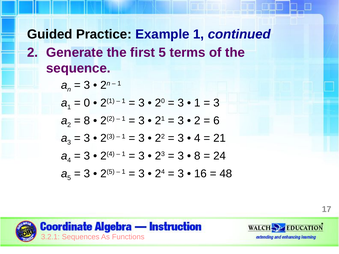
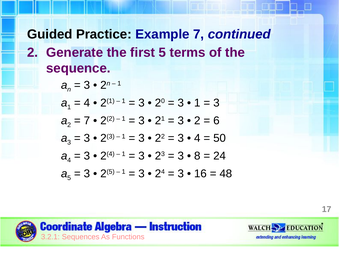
Example 1: 1 -> 7 (199, 34)
0: 0 -> 4 (87, 103)
8: 8 -> 7 (87, 121)
21: 21 -> 50 (220, 138)
